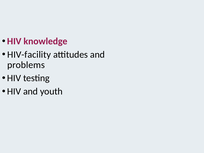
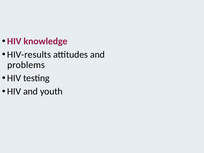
HIV-facility: HIV-facility -> HIV-results (29, 55)
